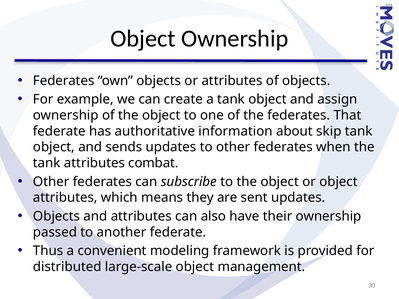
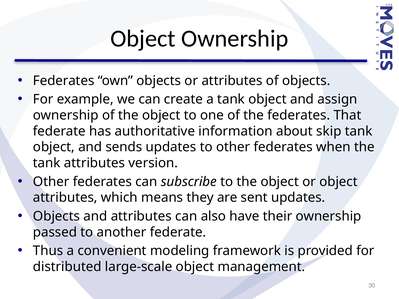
combat: combat -> version (153, 163)
